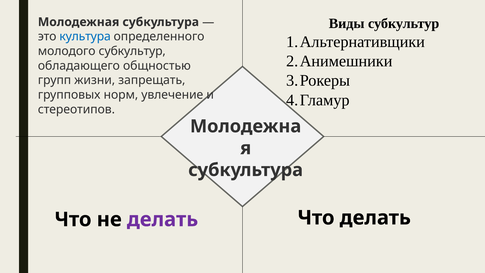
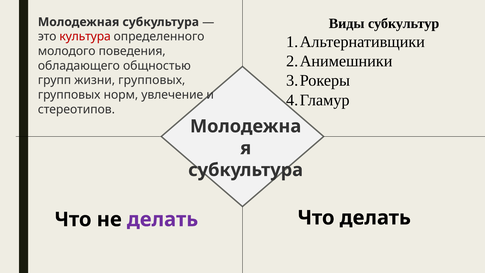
культура colour: blue -> red (85, 37)
молодого субкультур: субкультур -> поведения (132, 51)
жизни запрещать: запрещать -> групповых (152, 80)
